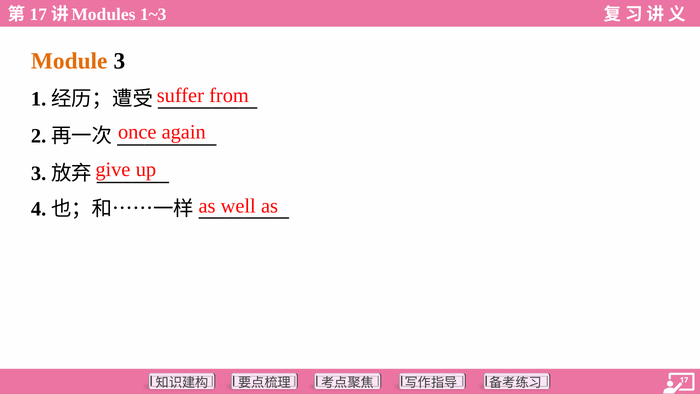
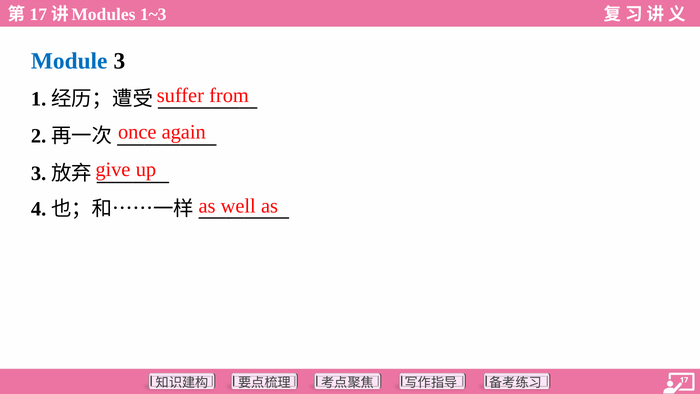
Module colour: orange -> blue (69, 61)
